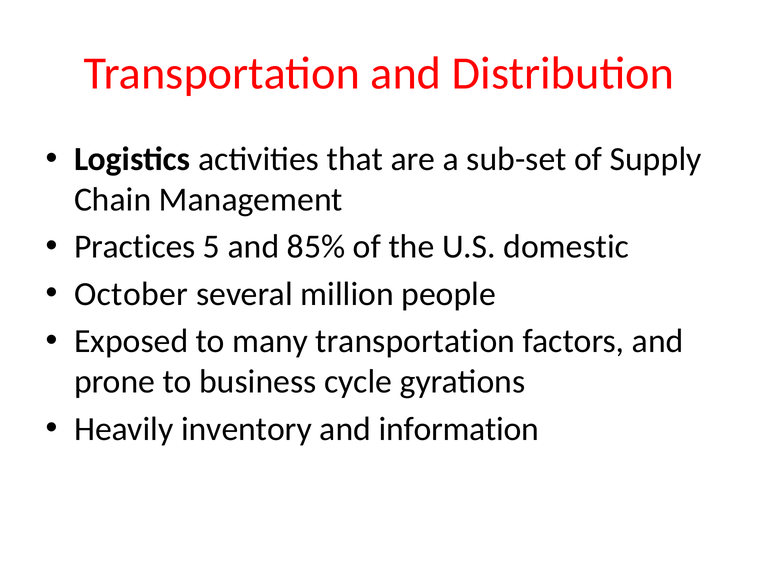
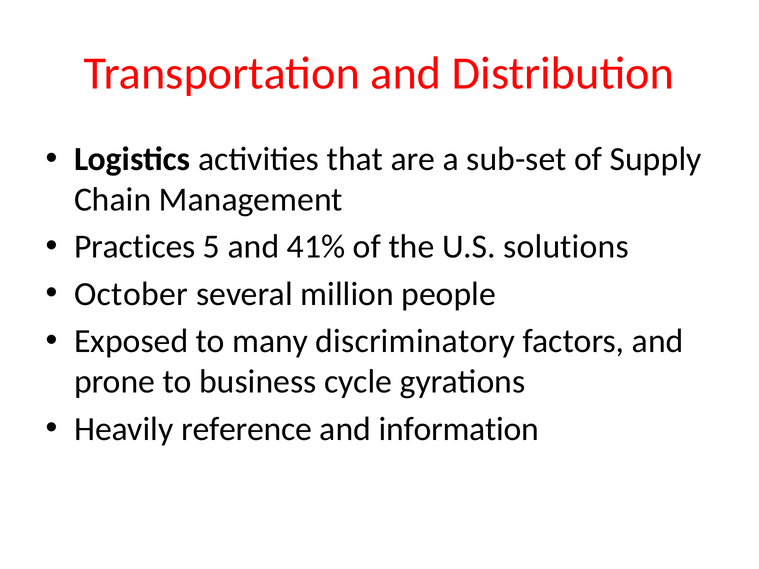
85%: 85% -> 41% (316, 247)
domestic: domestic -> solutions (566, 247)
many transportation: transportation -> discriminatory (415, 341)
inventory: inventory -> reference (247, 429)
